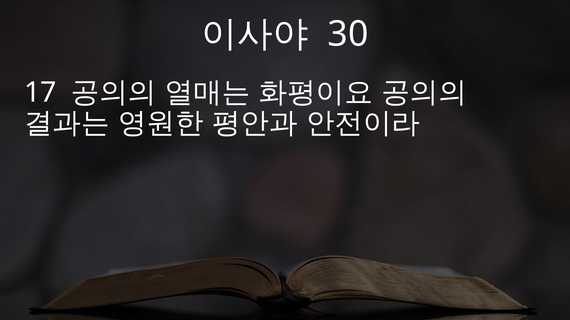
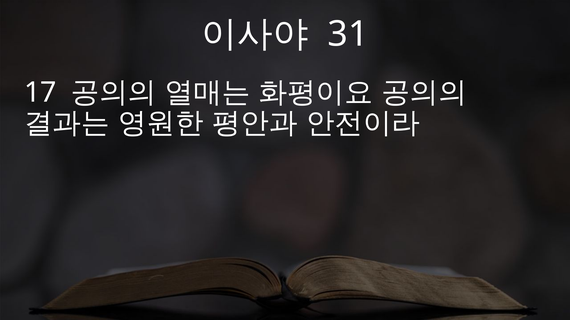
30: 30 -> 31 (348, 34)
